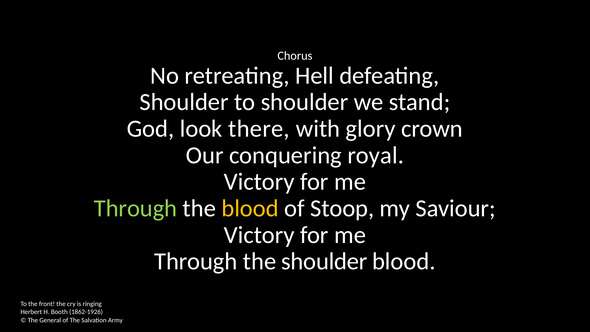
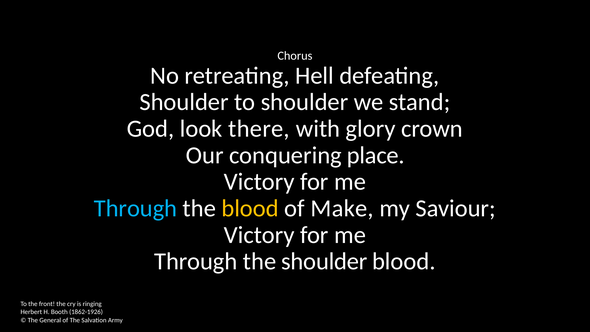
royal: royal -> place (376, 155)
Through colour: light green -> light blue (136, 208)
Stoop: Stoop -> Make (342, 208)
